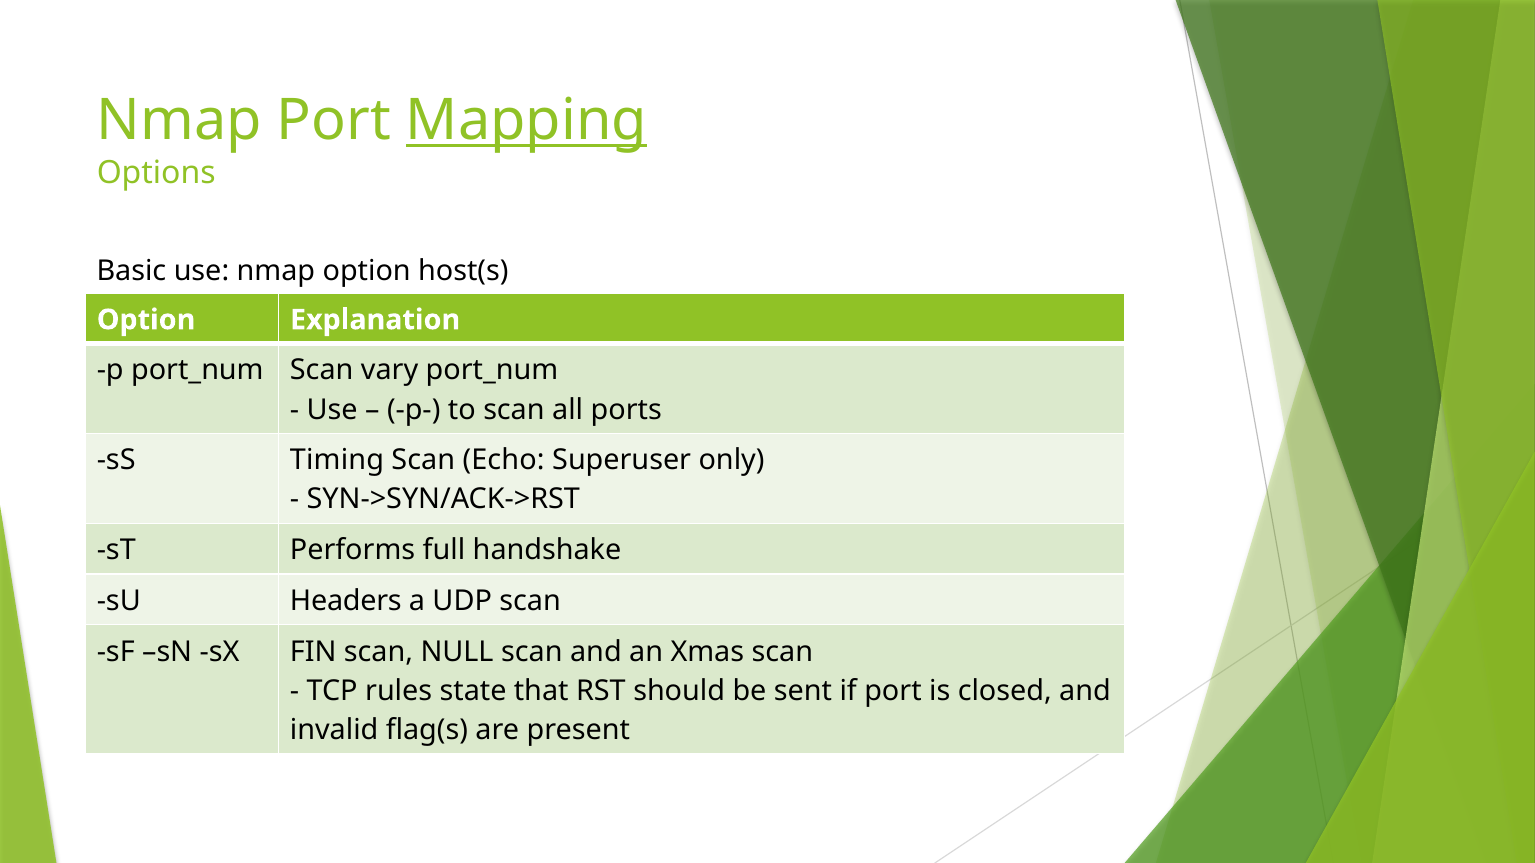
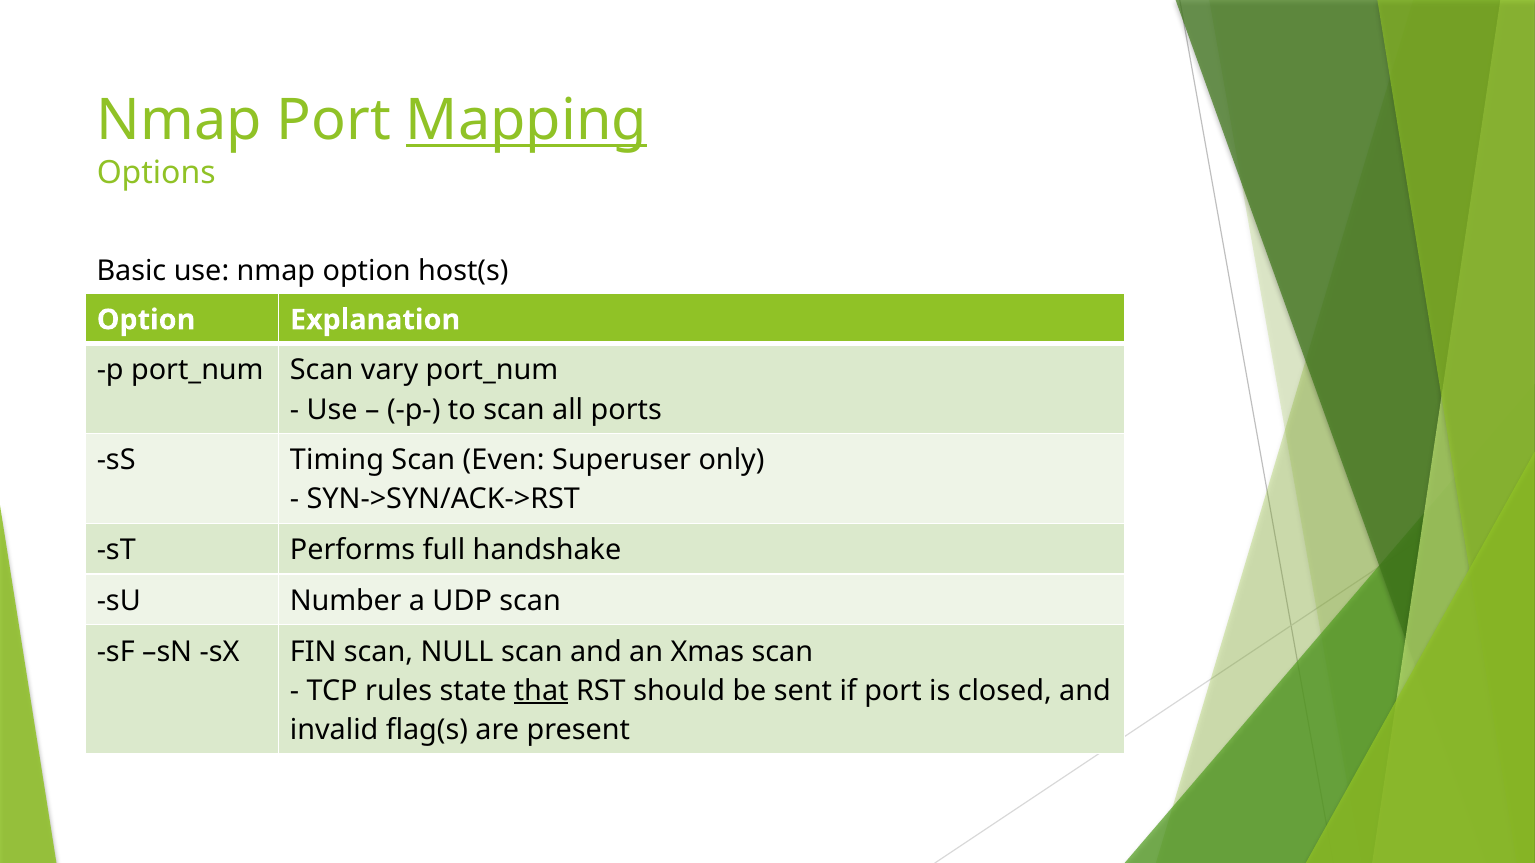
Echo: Echo -> Even (504, 461)
Headers: Headers -> Number (346, 601)
that underline: none -> present (541, 691)
